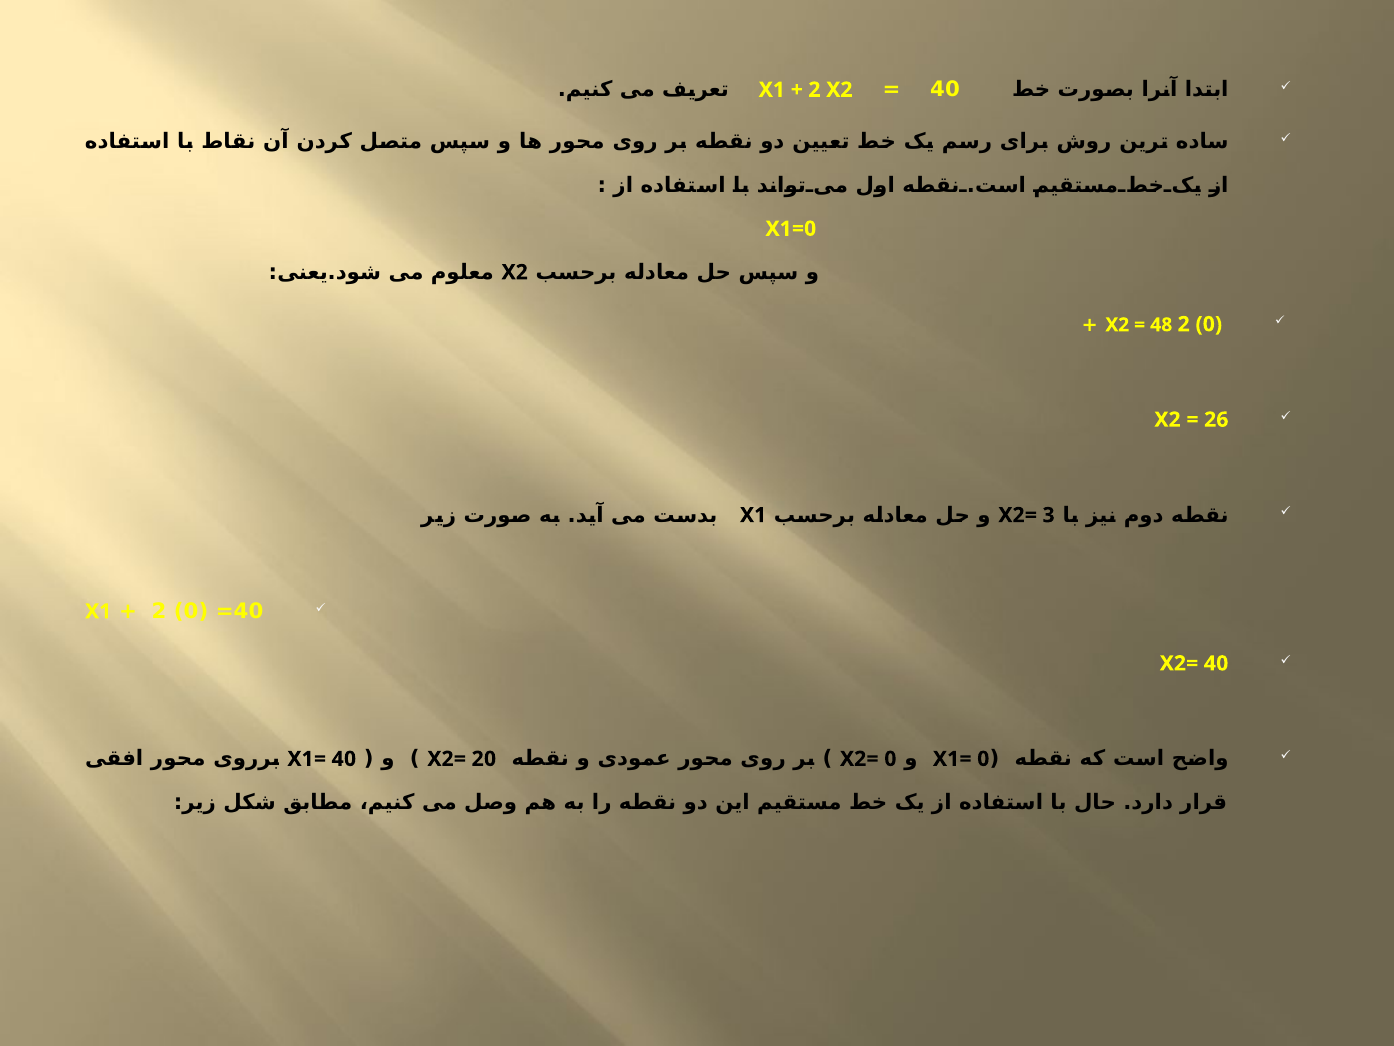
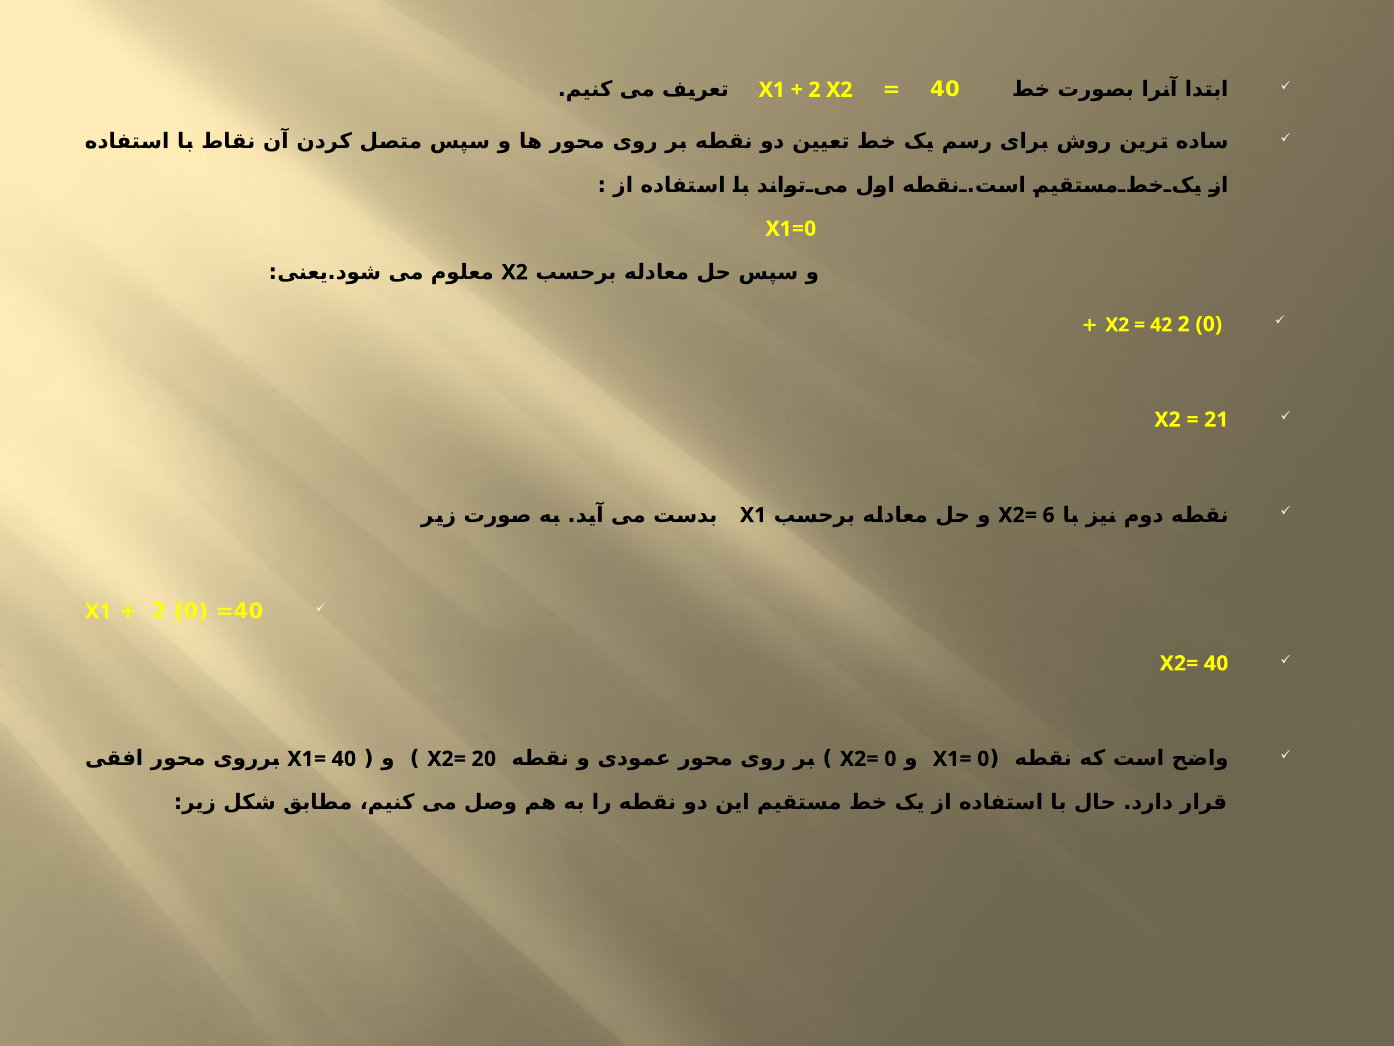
48: 48 -> 42 (1161, 325)
26: 26 -> 21 (1216, 420)
3: 3 -> 6 (1049, 515)
